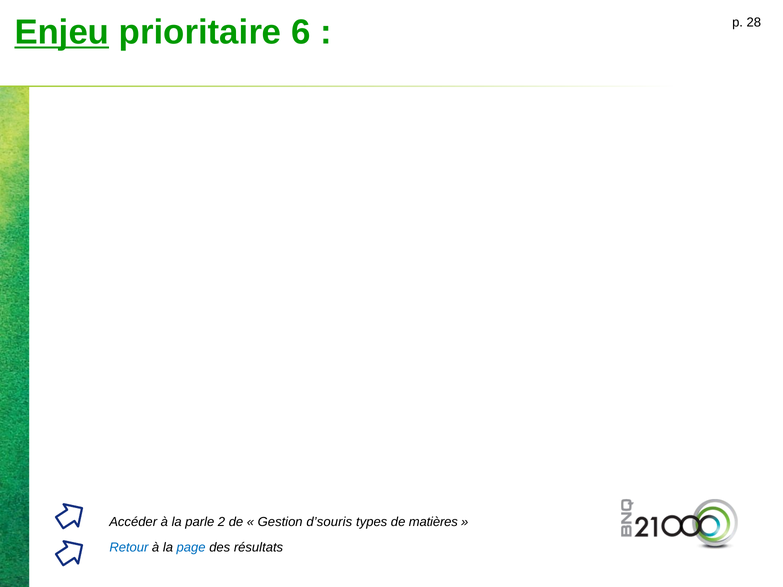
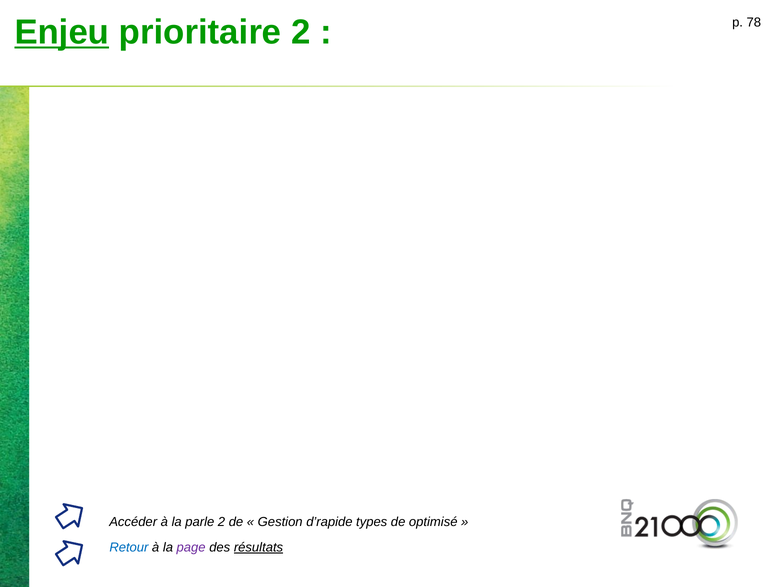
prioritaire 6: 6 -> 2 (301, 32)
28: 28 -> 78 (754, 23)
d’souris: d’souris -> d’rapide (329, 522)
matières: matières -> optimisé (433, 522)
page colour: blue -> purple (191, 548)
résultats underline: none -> present (259, 548)
